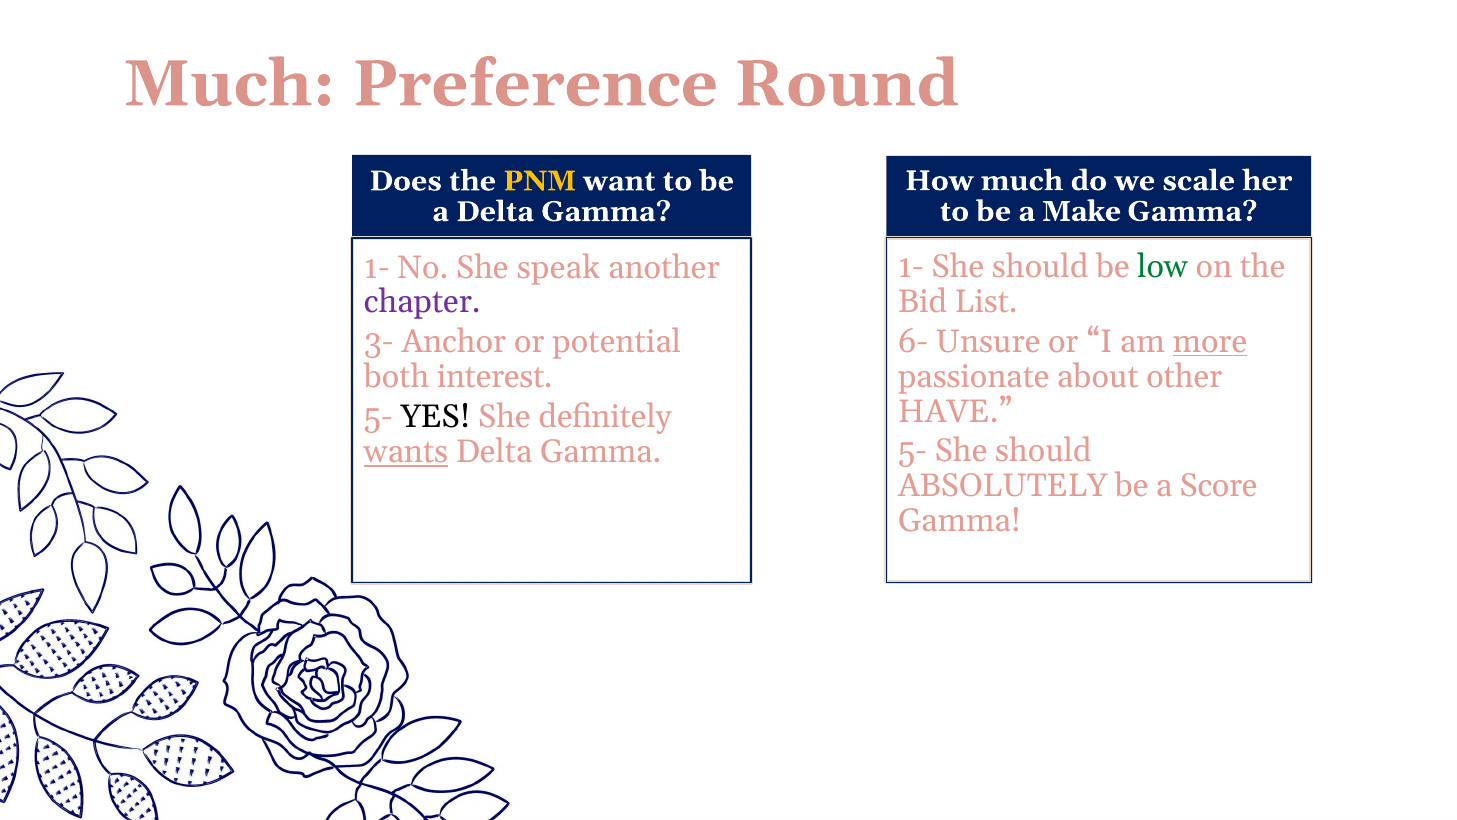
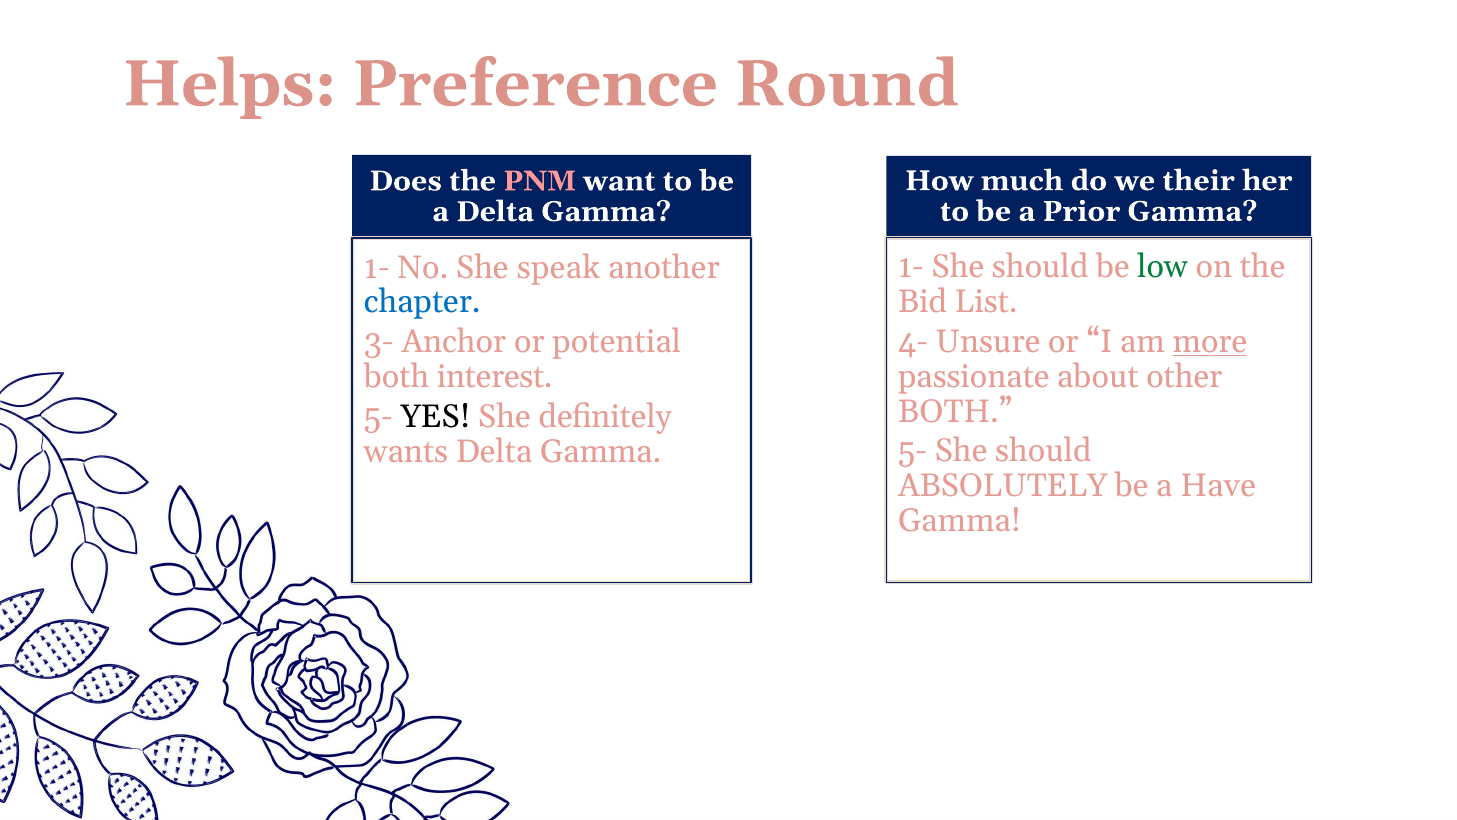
Much: Much -> Helps (230, 84)
scale: scale -> their (1199, 181)
PNM colour: yellow -> pink (540, 181)
Make: Make -> Prior (1081, 211)
chapter colour: purple -> blue (422, 302)
6-: 6- -> 4- (913, 341)
HAVE: HAVE -> BOTH (955, 411)
wants underline: present -> none (406, 452)
Score: Score -> Have (1218, 486)
